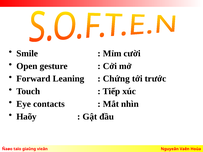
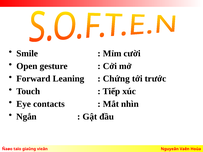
Haõy: Haõy -> Ngắn (26, 117)
